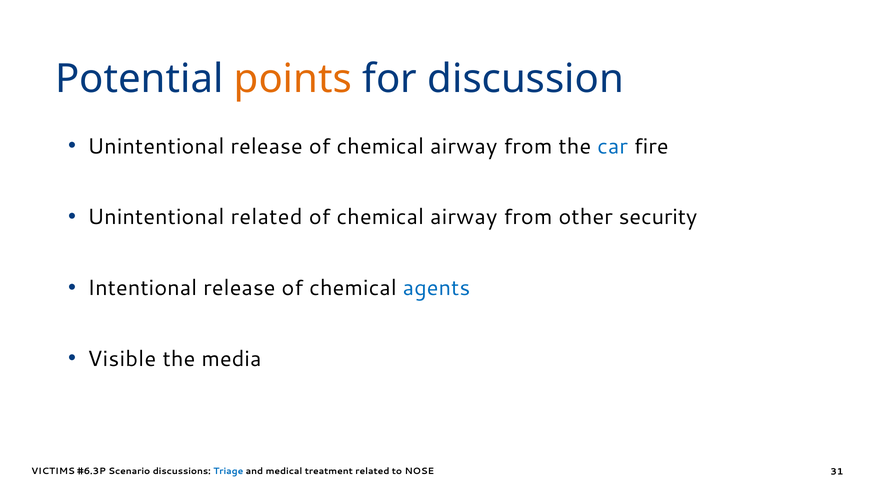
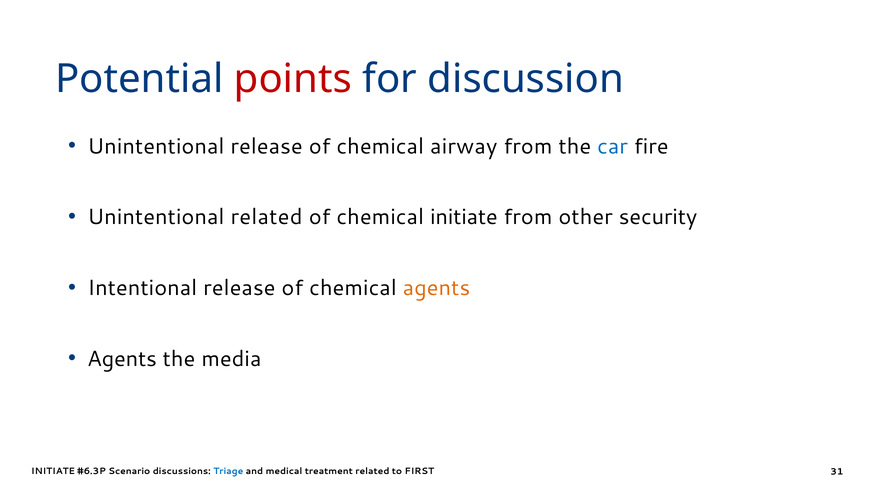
points colour: orange -> red (293, 79)
airway: airway -> initiate (464, 217)
agents colour: blue -> orange (437, 288)
Visible: Visible -> Agents (122, 359)
VICTIMS: VICTIMS -> INITIATE (53, 472)
NOSE: NOSE -> FIRST (419, 472)
